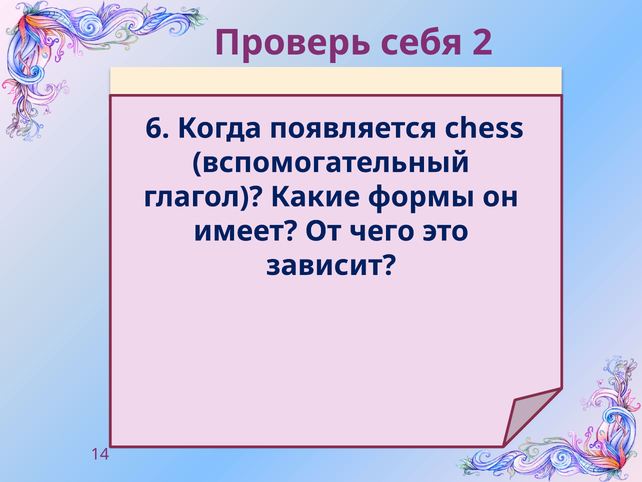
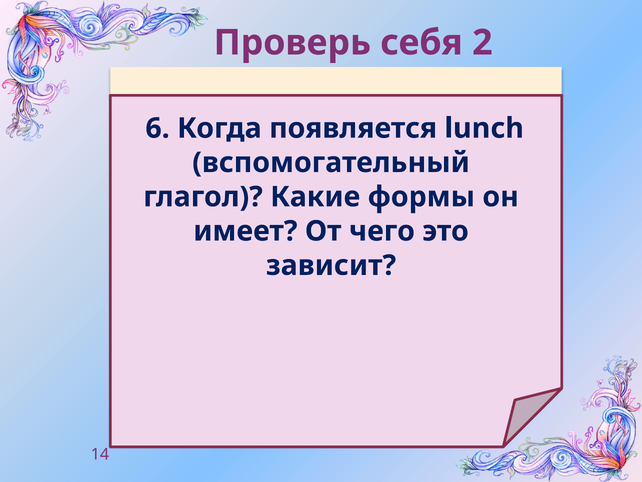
chess: chess -> lunch (484, 128)
